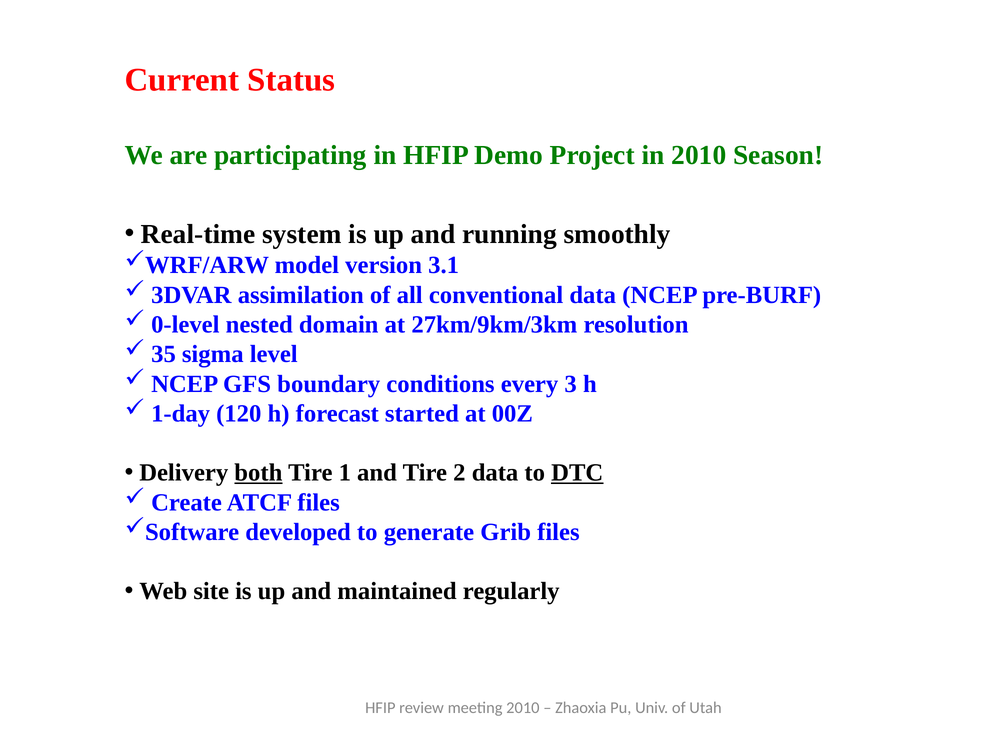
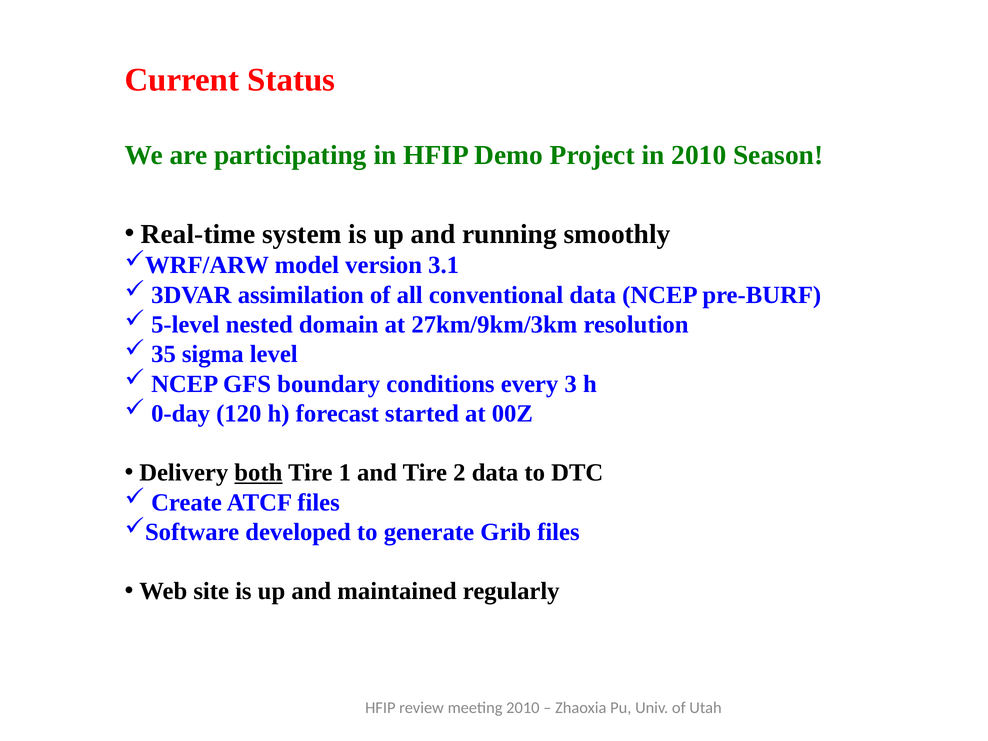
0-level: 0-level -> 5-level (185, 325)
1-day: 1-day -> 0-day (181, 413)
DTC underline: present -> none (577, 473)
